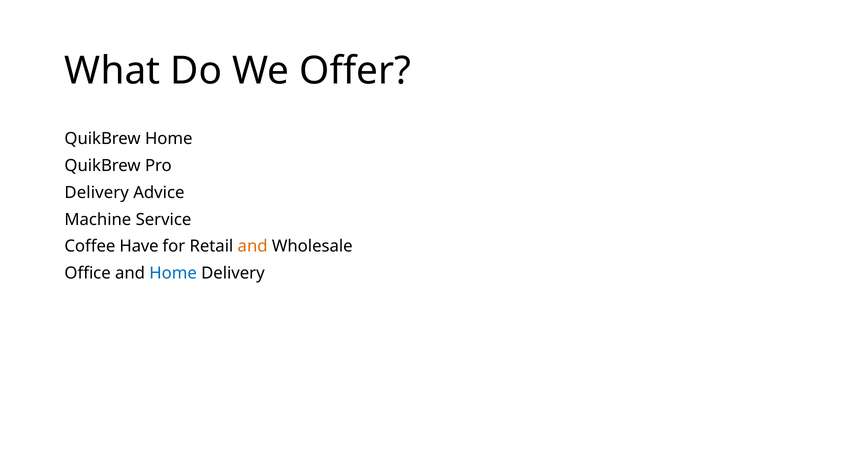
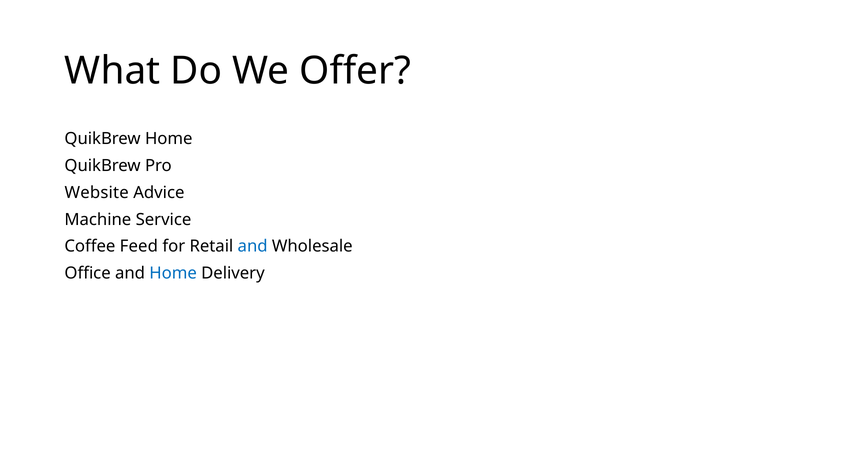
Delivery: Delivery -> Website (97, 193)
Have: Have -> Feed (139, 246)
and colour: orange -> blue (253, 246)
